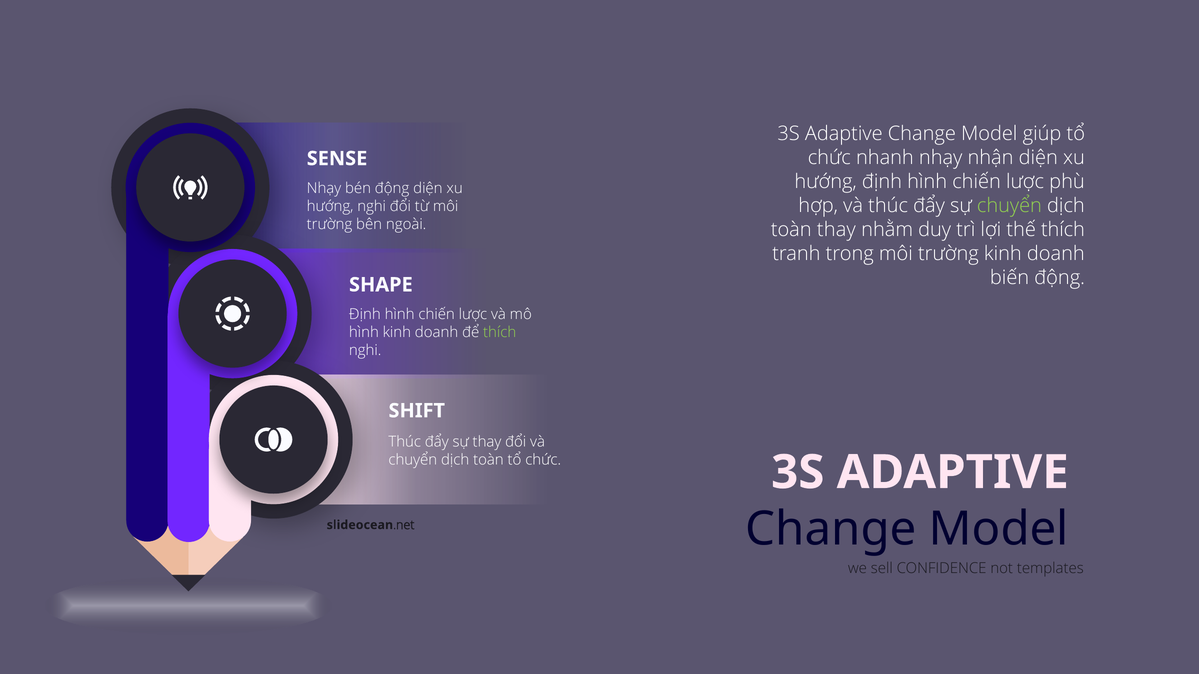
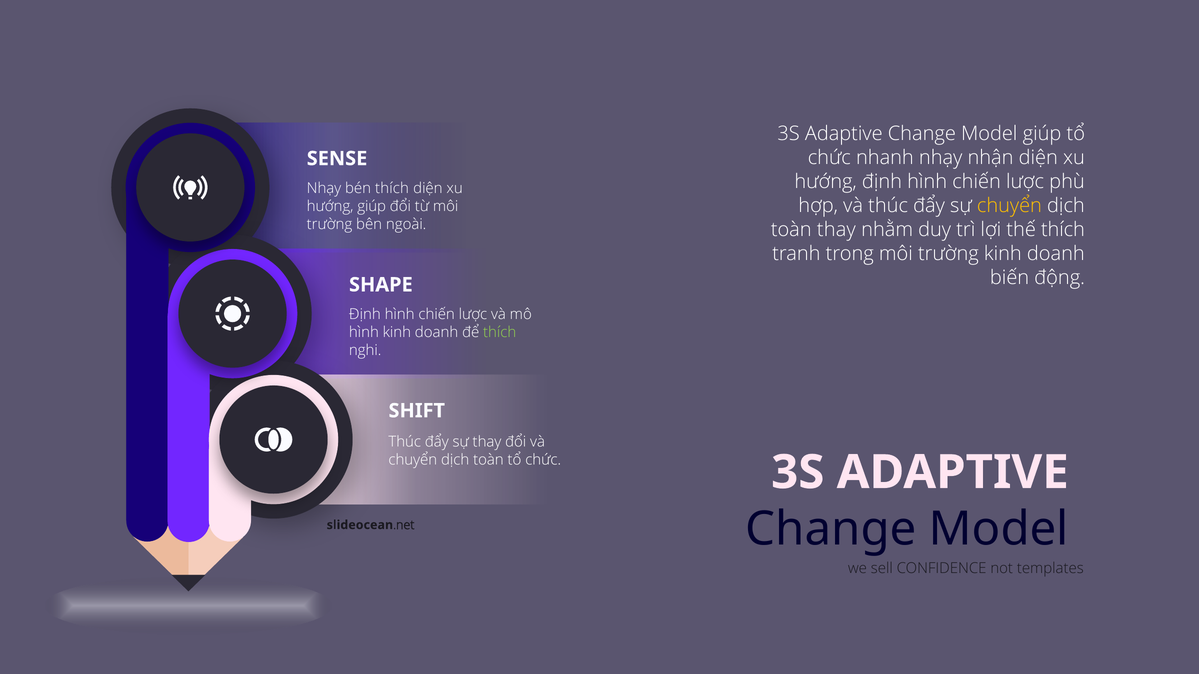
bén động: động -> thích (392, 188)
chuyển colour: light green -> yellow (1009, 206)
hướng nghi: nghi -> giúp (372, 206)
